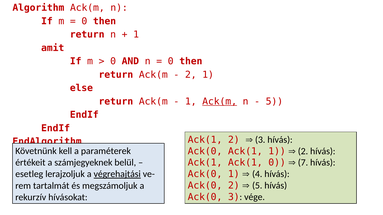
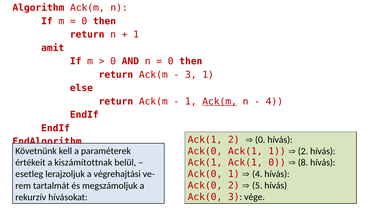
2: 2 -> 3 (191, 75)
5: 5 -> 4 (274, 102)
3: 3 -> 0 (260, 140)
7: 7 -> 8 (303, 163)
számjegyeknek: számjegyeknek -> kiszámítottnak (83, 163)
végrehajtási underline: present -> none (117, 174)
